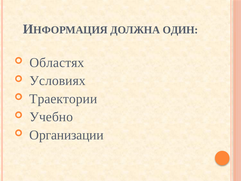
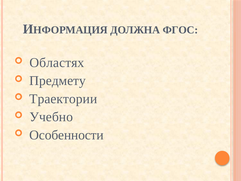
ОДИН: ОДИН -> ФГОС (180, 30)
Условиях: Условиях -> Предмету (58, 81)
Организации: Организации -> Особенности (67, 135)
